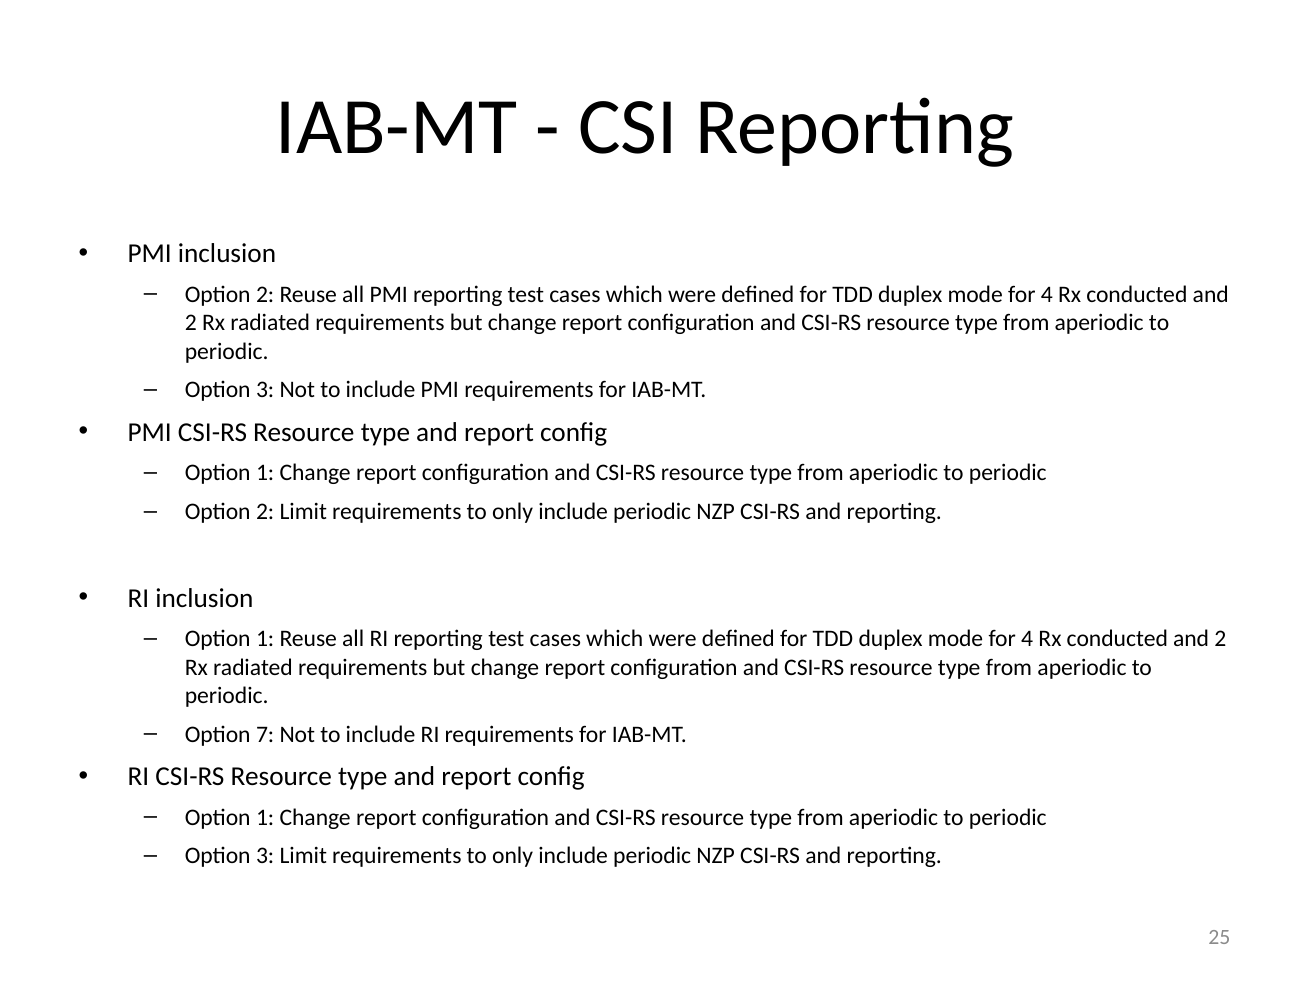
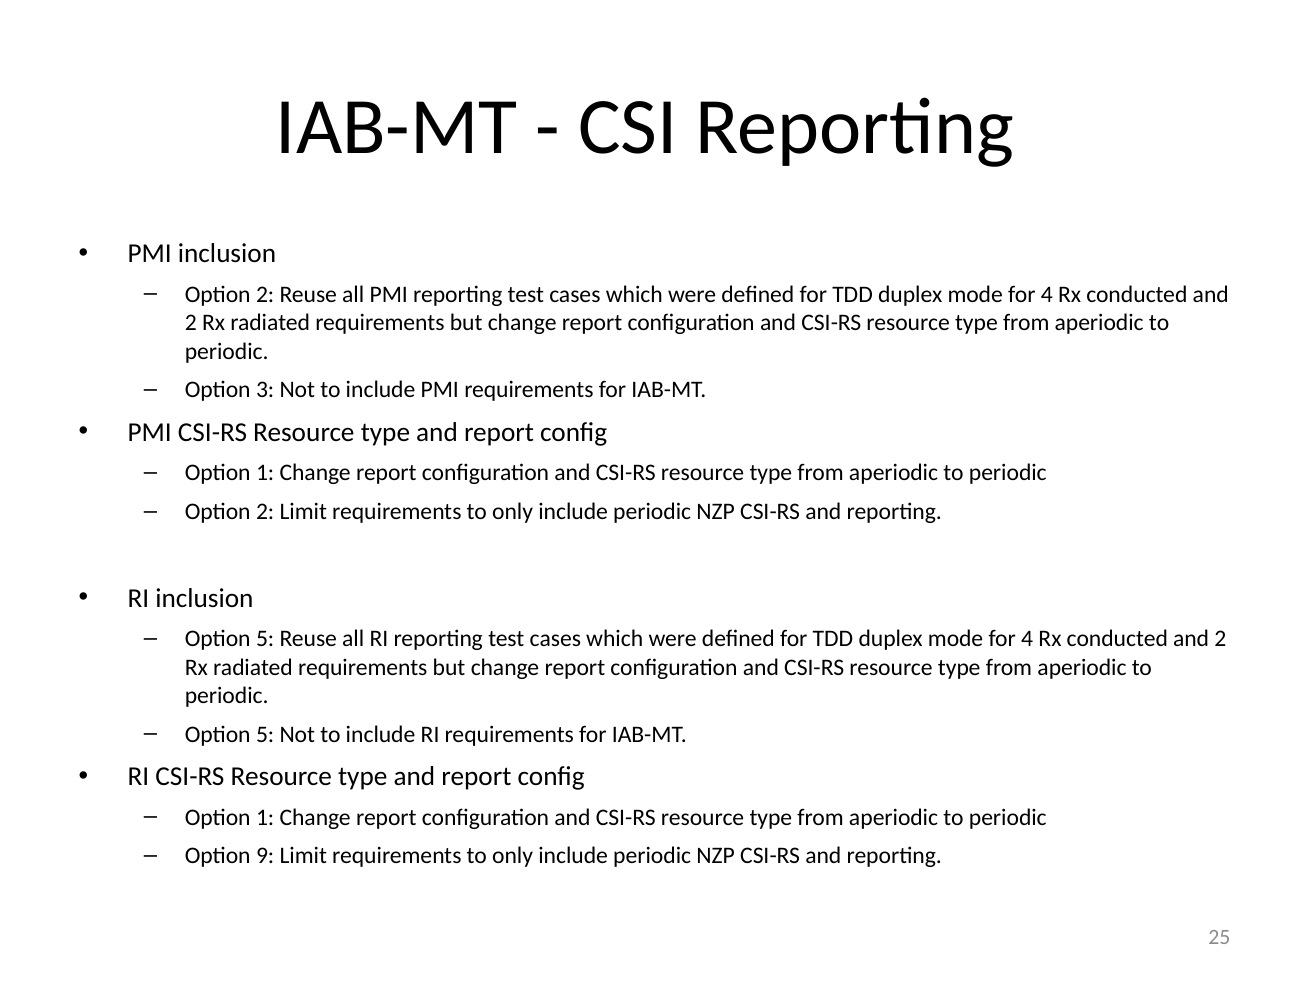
1: 1 -> 5 (265, 639)
7: 7 -> 5 (265, 734)
3: 3 -> 9 (265, 856)
